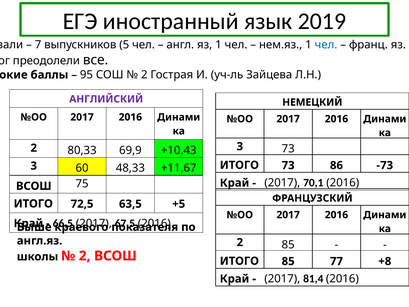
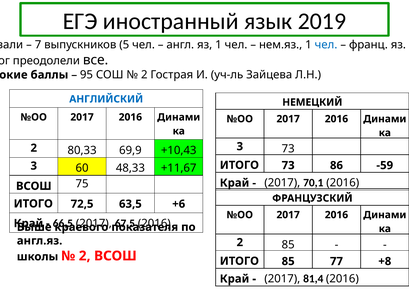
АНГЛИЙСКИЙ colour: purple -> blue (106, 99)
-73: -73 -> -59 (385, 165)
+5: +5 -> +6 (179, 204)
